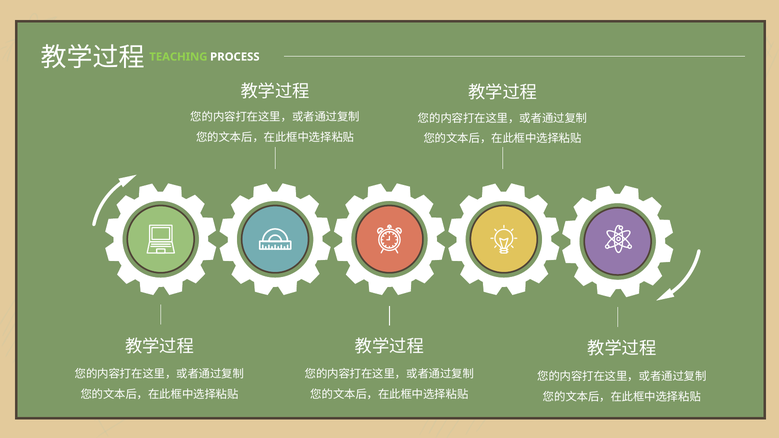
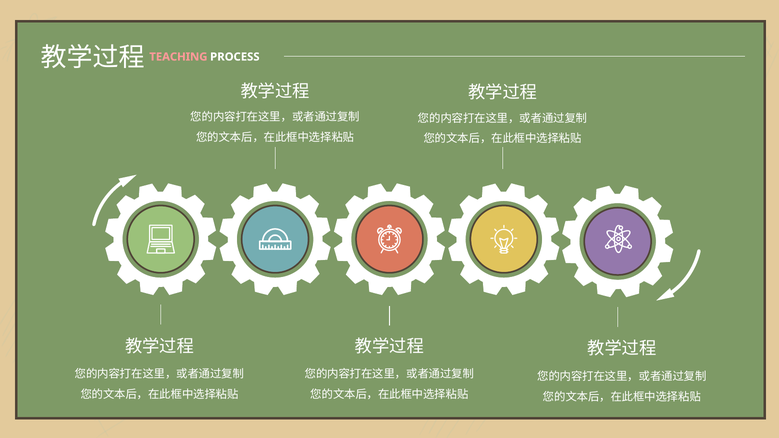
TEACHING colour: light green -> pink (178, 57)
